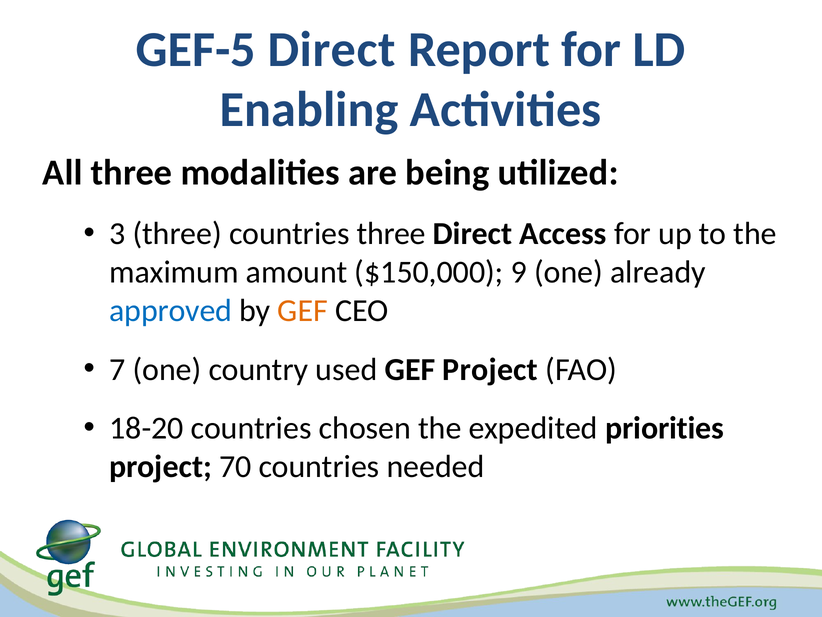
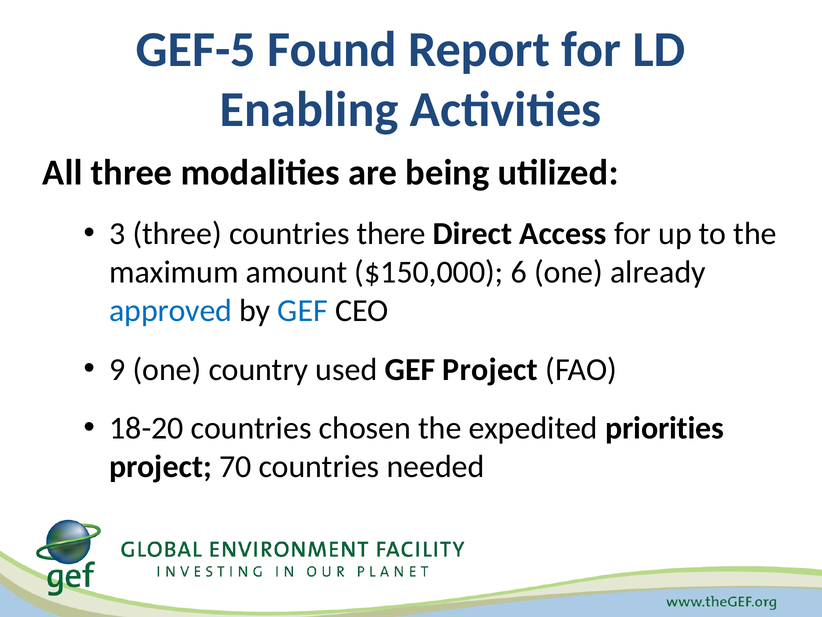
GEF-5 Direct: Direct -> Found (332, 49)
countries three: three -> there (391, 234)
9: 9 -> 6 (519, 272)
GEF colour: orange -> blue (303, 310)
7: 7 -> 9 (117, 369)
